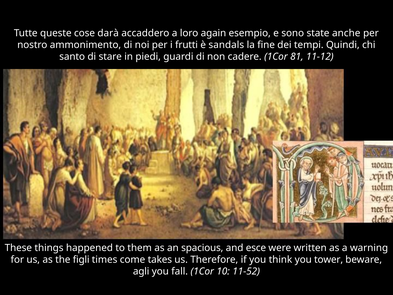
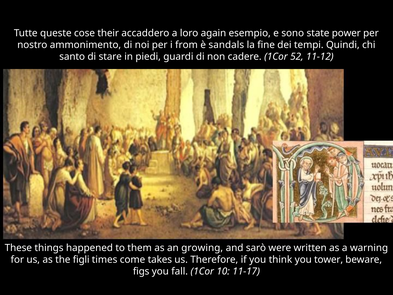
darà: darà -> their (108, 33)
anche: anche -> power (346, 33)
frutti: frutti -> from (186, 45)
81: 81 -> 52 (297, 57)
spacious: spacious -> growing (202, 248)
esce: esce -> sarò (256, 248)
agli: agli -> figs (141, 271)
11-52: 11-52 -> 11-17 (246, 271)
